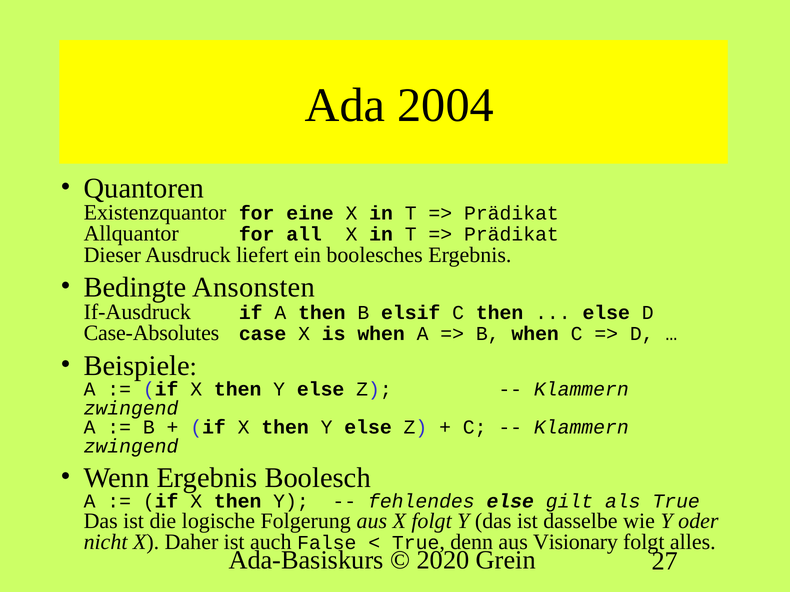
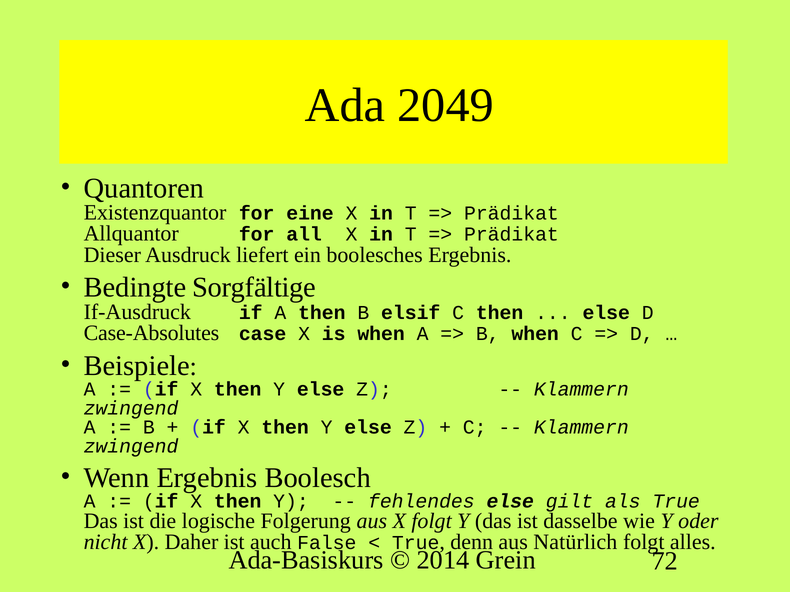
2004: 2004 -> 2049 (446, 105)
Ansonsten: Ansonsten -> Sorgfältige (254, 288)
Visionary: Visionary -> Natürlich (575, 543)
2020: 2020 -> 2014 (443, 561)
27: 27 -> 72 (665, 562)
